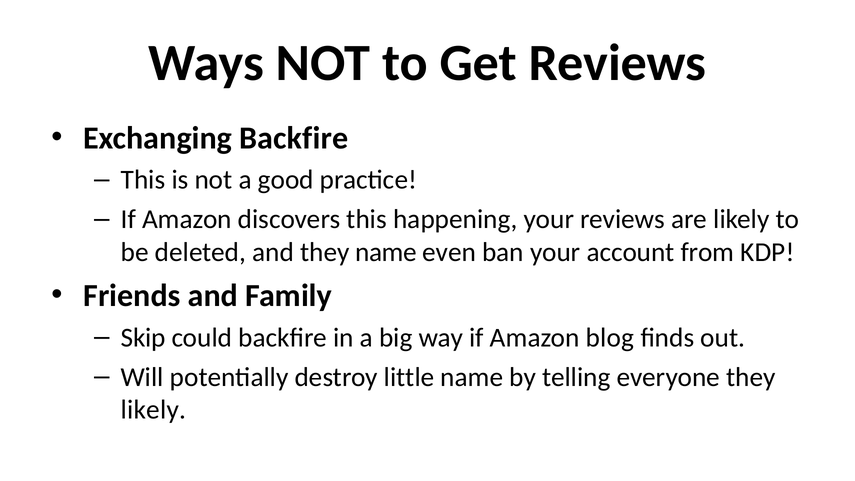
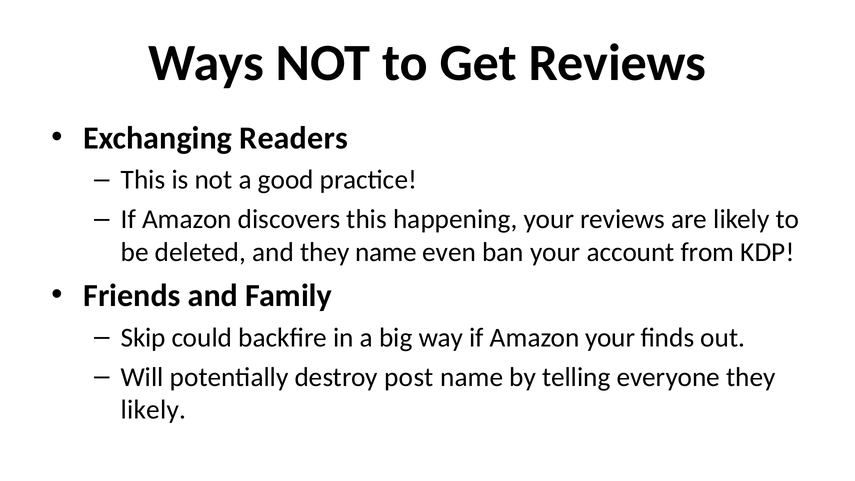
Exchanging Backfire: Backfire -> Readers (294, 138)
Amazon blog: blog -> your (610, 338)
little: little -> post (409, 377)
